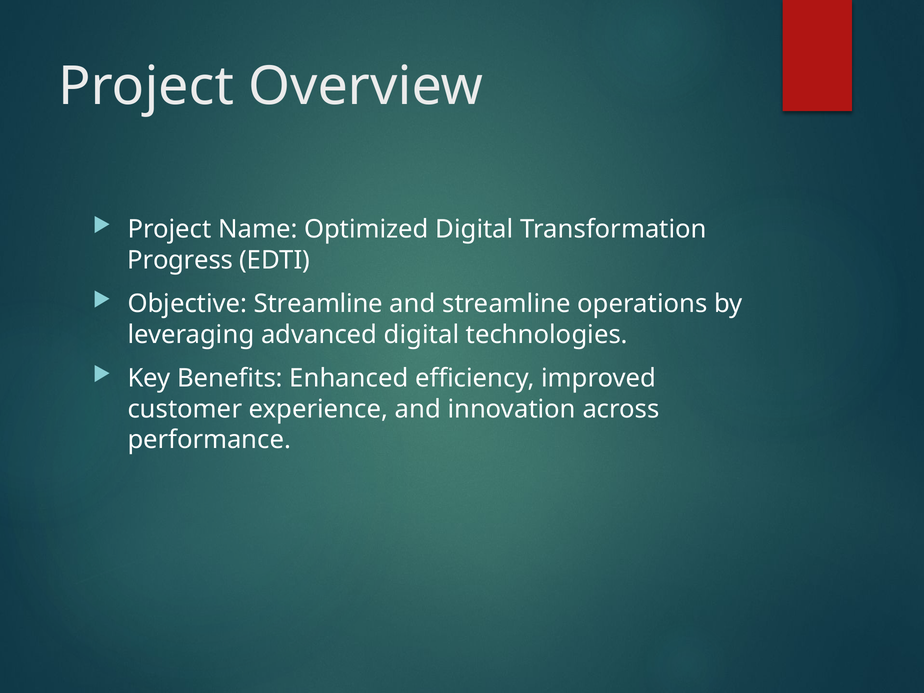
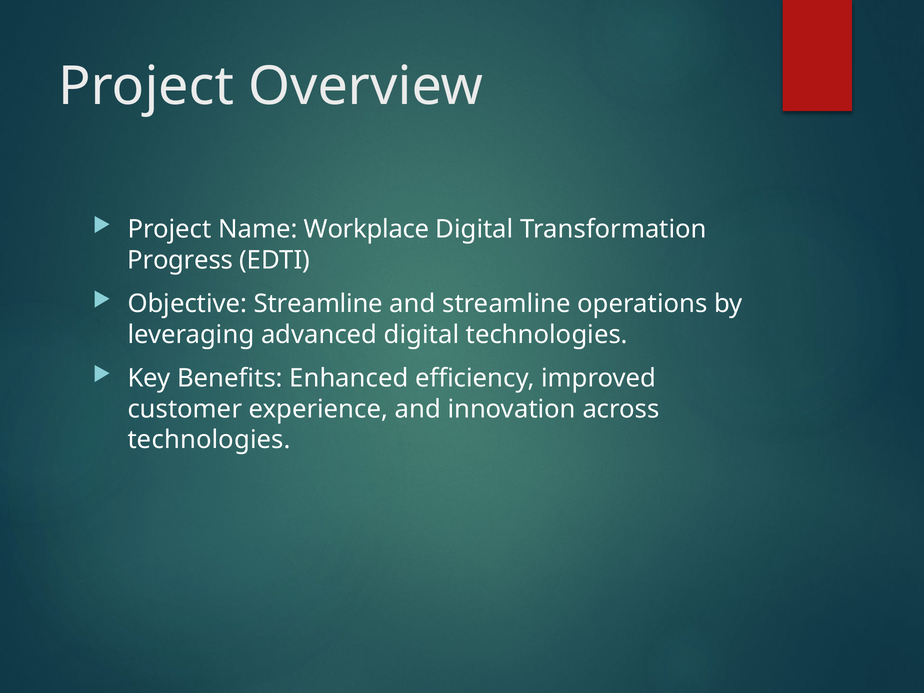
Optimized: Optimized -> Workplace (367, 229)
performance: performance -> technologies (209, 440)
